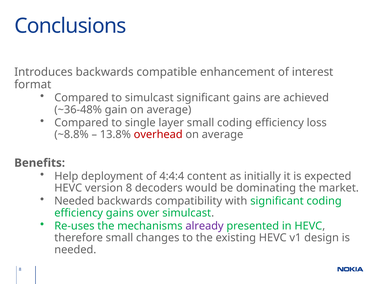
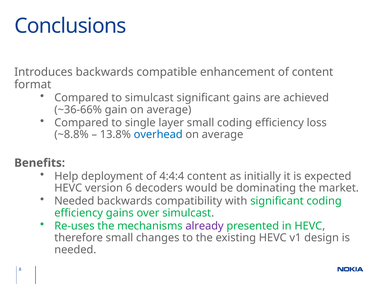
of interest: interest -> content (313, 72)
~36-48%: ~36-48% -> ~36-66% (78, 109)
overhead colour: red -> blue (158, 134)
version 8: 8 -> 6 (129, 188)
